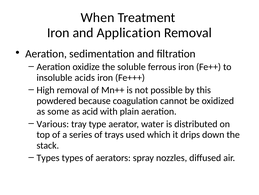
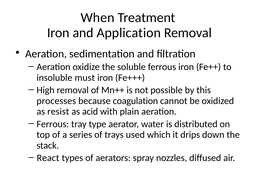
acids: acids -> must (85, 77)
powdered: powdered -> processes (56, 100)
some: some -> resist (58, 111)
Various: Various -> Ferrous (53, 124)
Types: Types -> React (48, 157)
